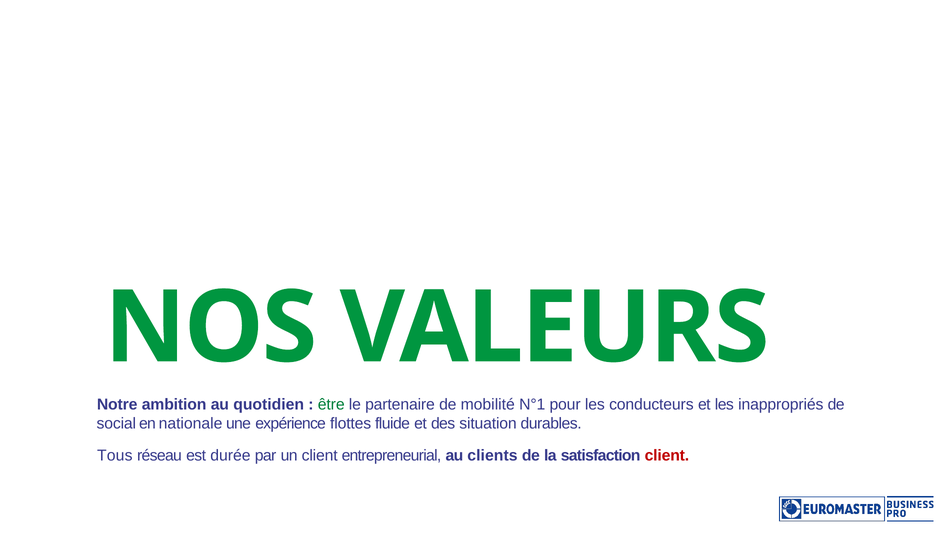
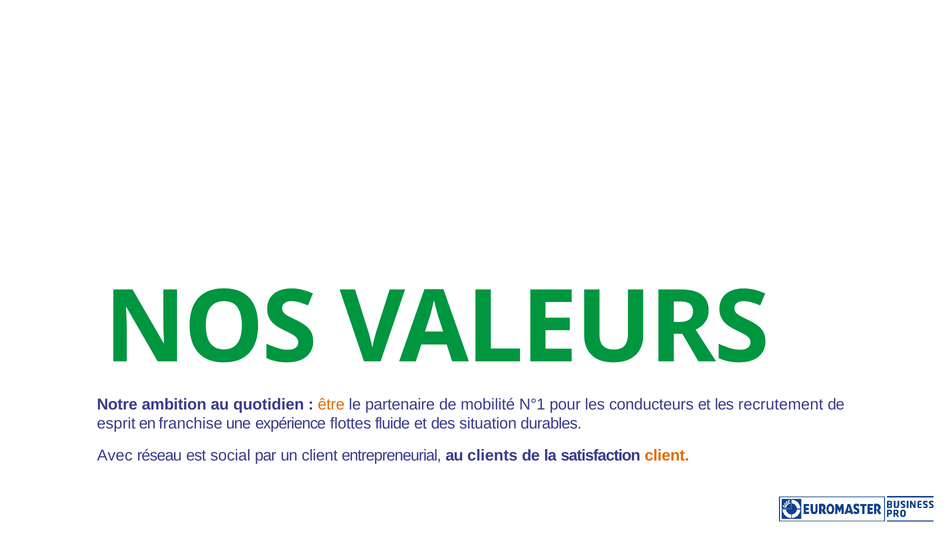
être colour: green -> orange (331, 404)
inappropriés: inappropriés -> recrutement (781, 404)
social: social -> esprit (116, 423)
nationale: nationale -> franchise (191, 423)
Tous: Tous -> Avec (115, 455)
durée: durée -> social (230, 455)
client colour: red -> orange (667, 455)
